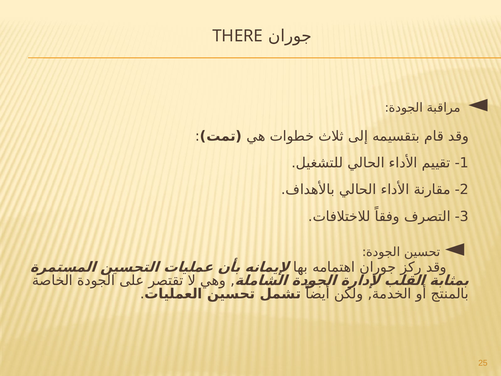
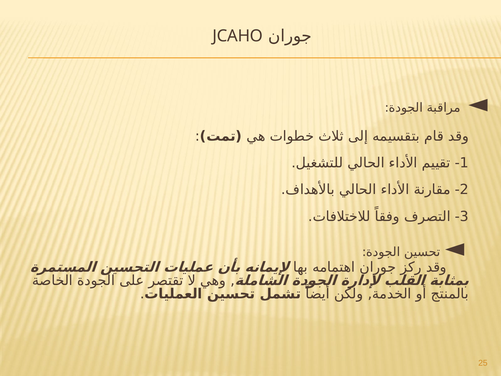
THERE: THERE -> JCAHO (238, 36)
